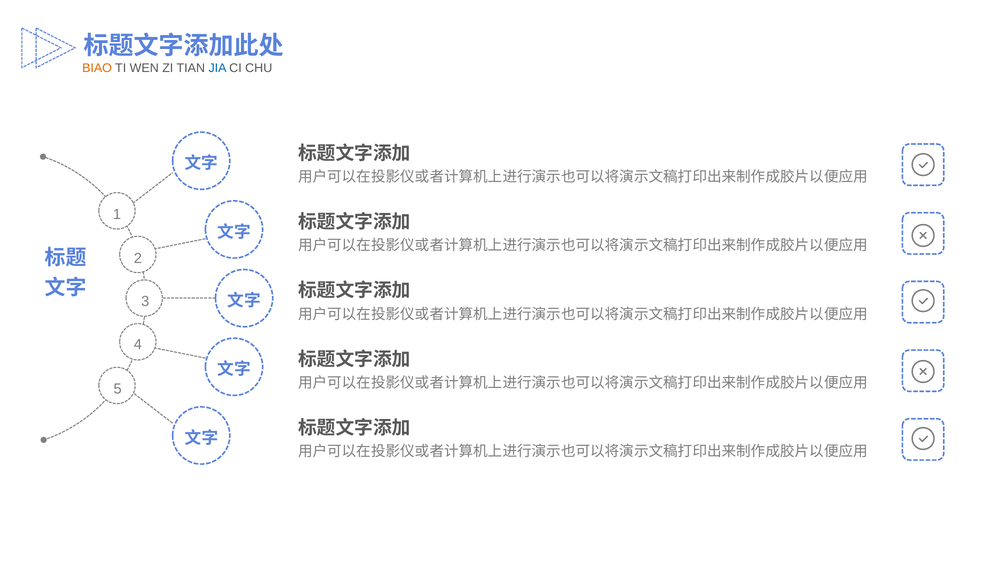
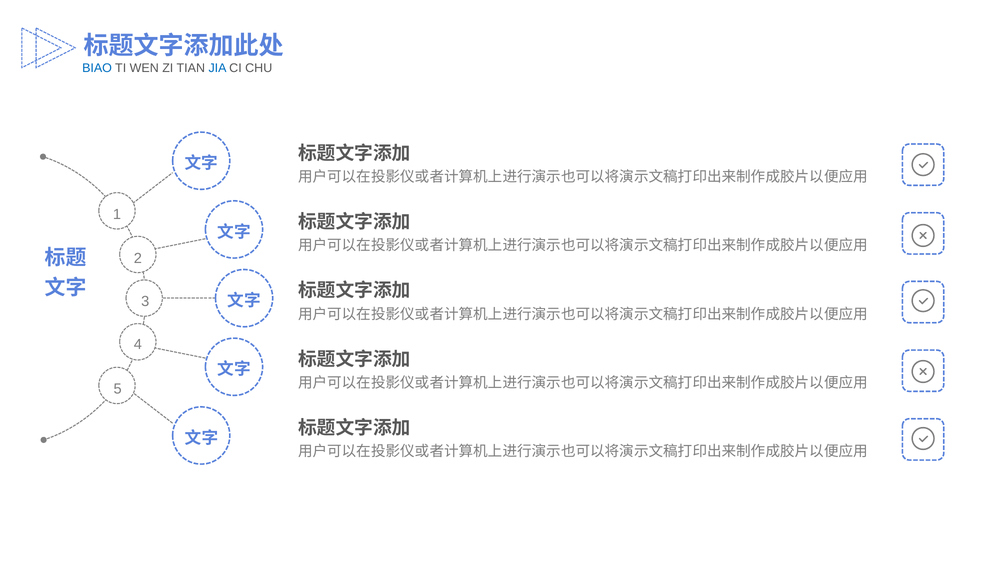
BIAO colour: orange -> blue (97, 68)
